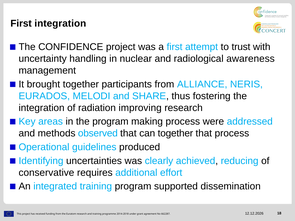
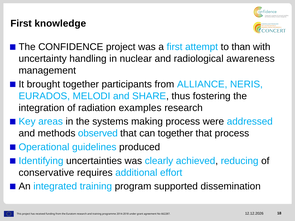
First integration: integration -> knowledge (60, 24)
trust: trust -> than (241, 47)
improving: improving -> examples (140, 108)
the program: program -> systems (110, 122)
